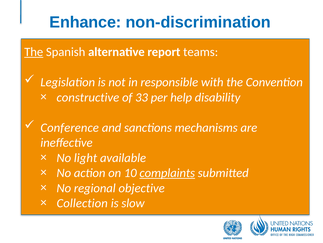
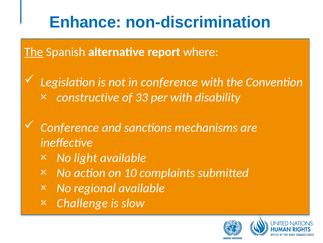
teams: teams -> where (201, 52)
in responsible: responsible -> conference (169, 82)
per help: help -> with (181, 97)
complaints underline: present -> none (167, 172)
regional objective: objective -> available (142, 188)
Collection: Collection -> Challenge (82, 203)
